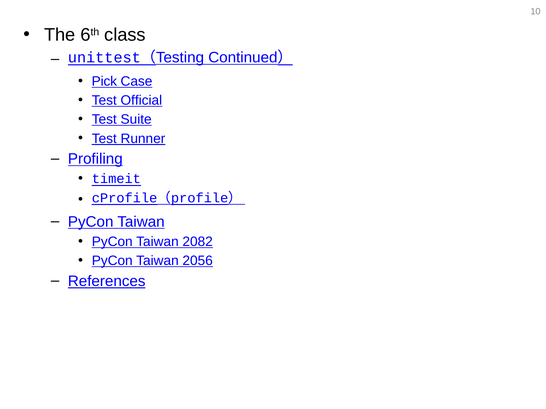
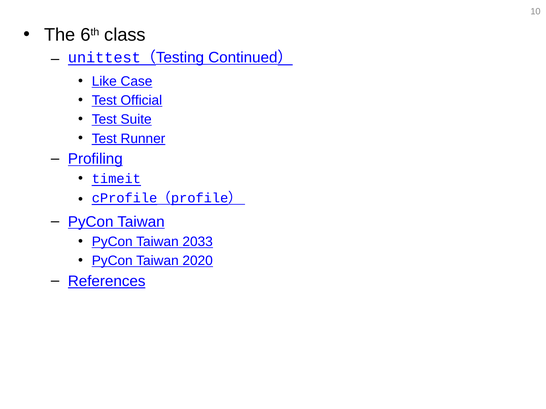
Pick: Pick -> Like (104, 81)
2082: 2082 -> 2033 (198, 242)
2056: 2056 -> 2020 (198, 261)
